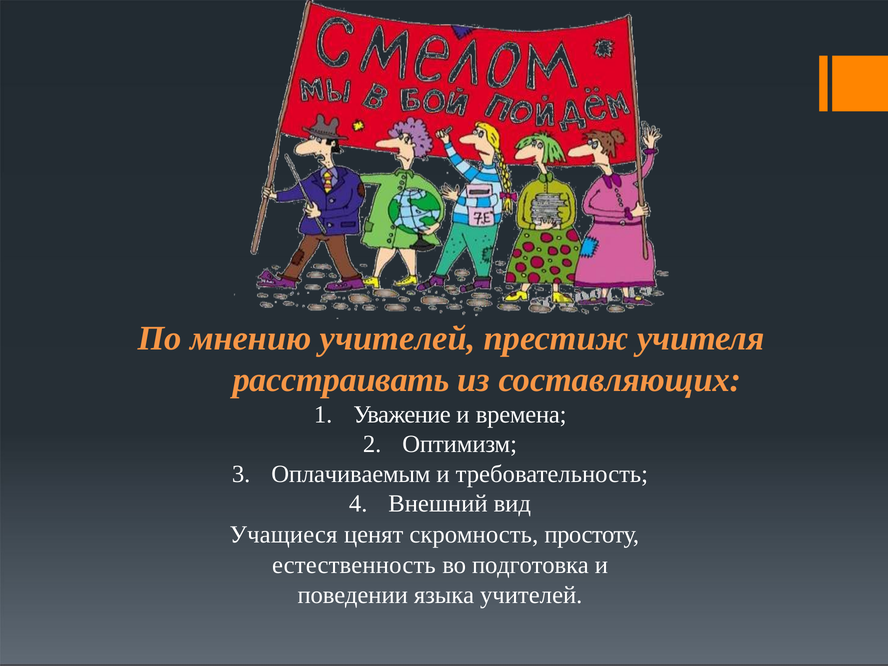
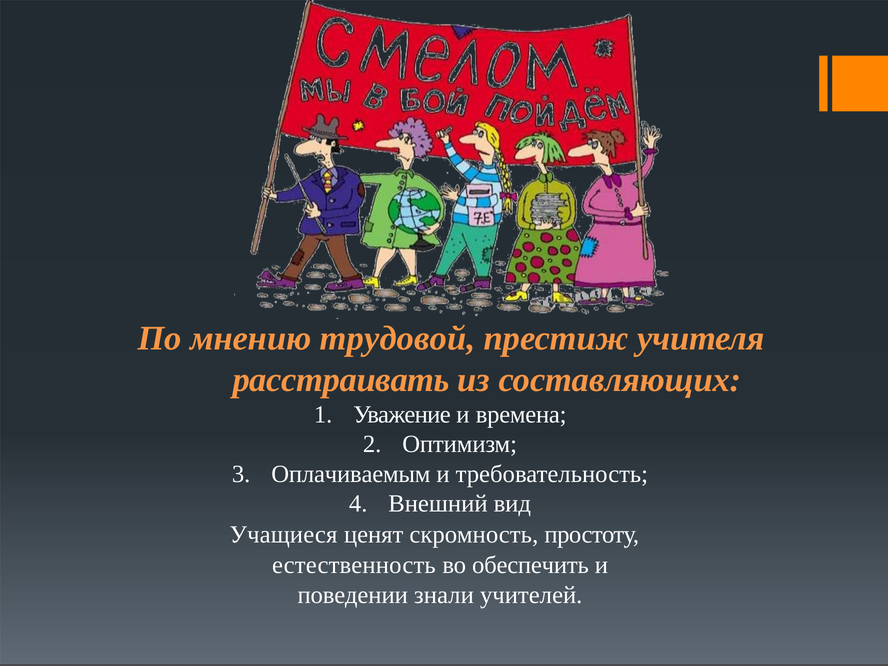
мнению учителей: учителей -> трудовой (398, 338)
подготовка: подготовка -> обеспечить (530, 565)
языка: языка -> знали (444, 595)
